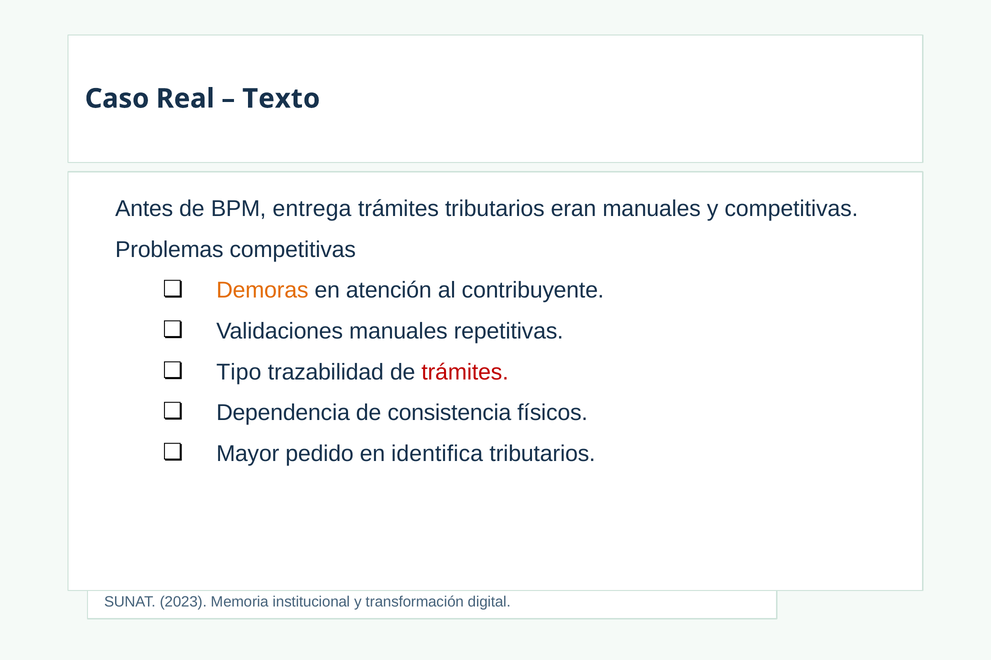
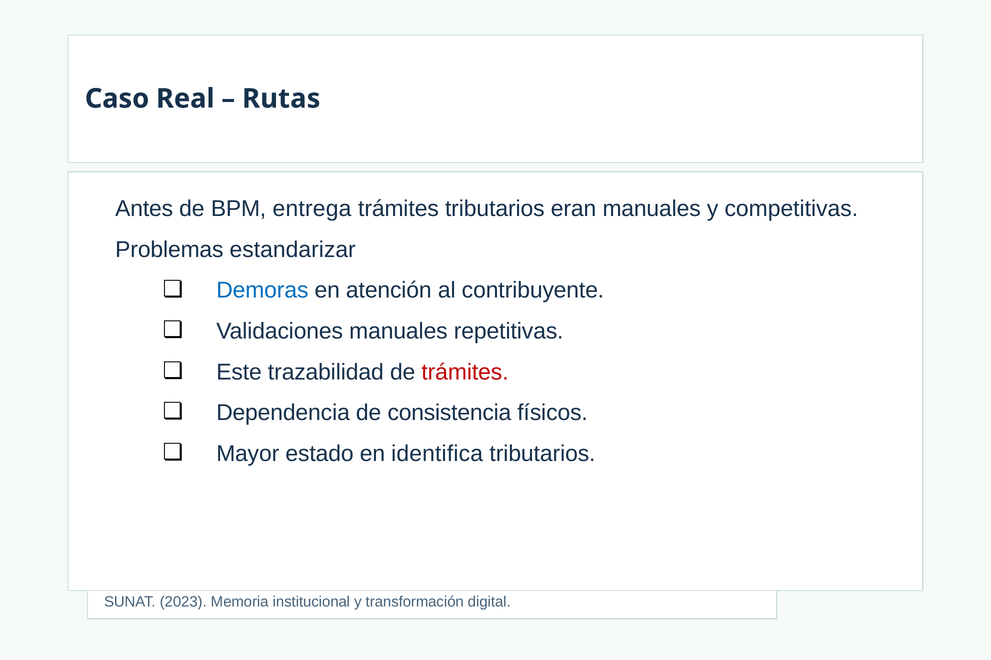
Texto: Texto -> Rutas (281, 99)
Problemas competitivas: competitivas -> estandarizar (293, 250)
Demoras colour: orange -> blue (262, 291)
Tipo: Tipo -> Este (239, 372)
pedido: pedido -> estado (319, 454)
